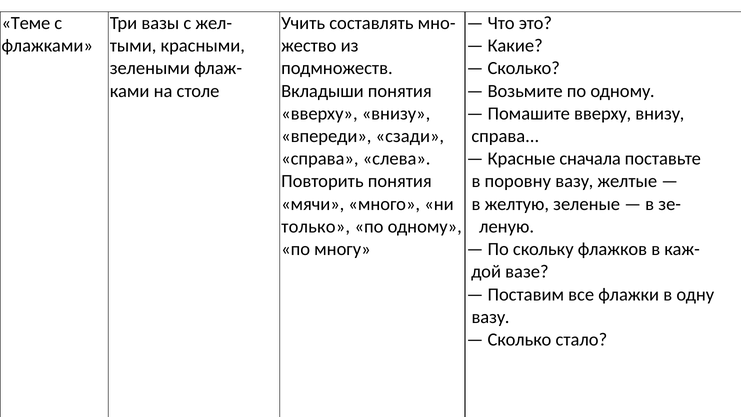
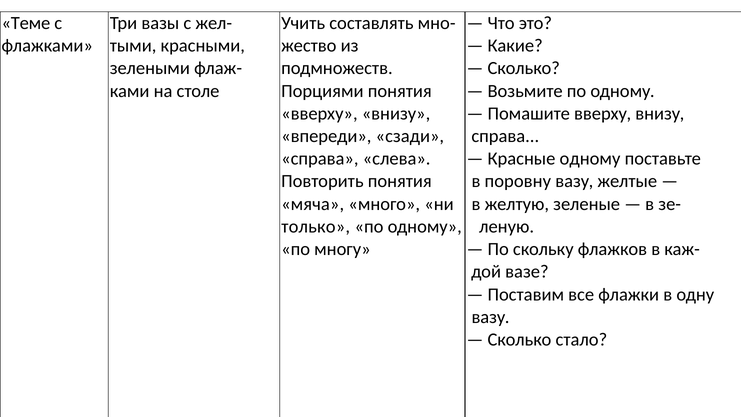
Вкладыши: Вкладыши -> Порциями (322, 91)
Красные сначала: сначала -> одному (590, 159)
мячи: мячи -> мяча (313, 204)
